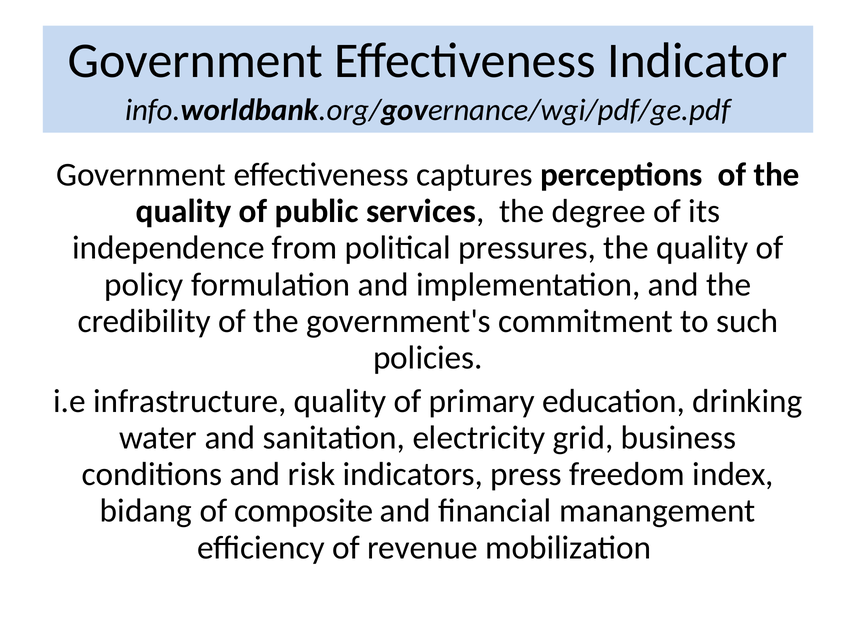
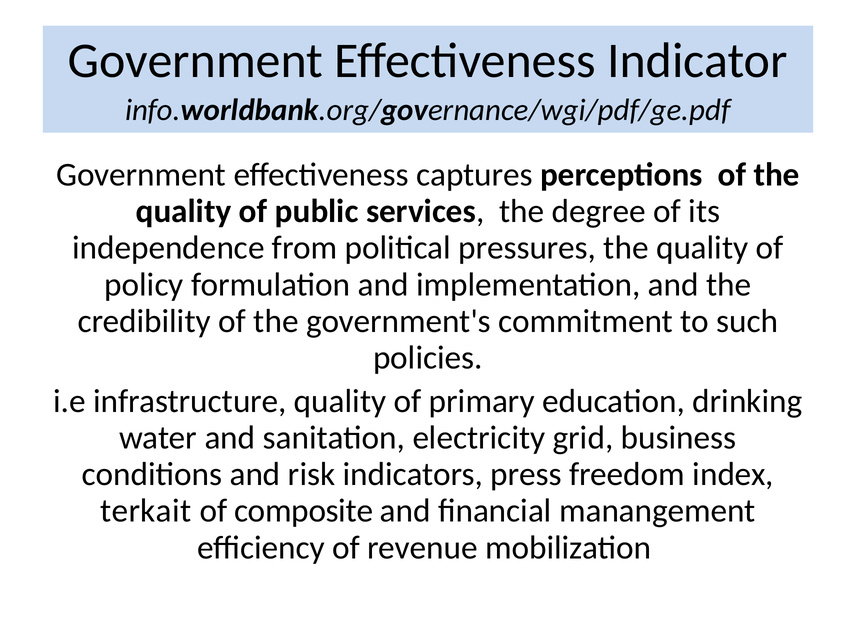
bidang: bidang -> terkait (146, 511)
